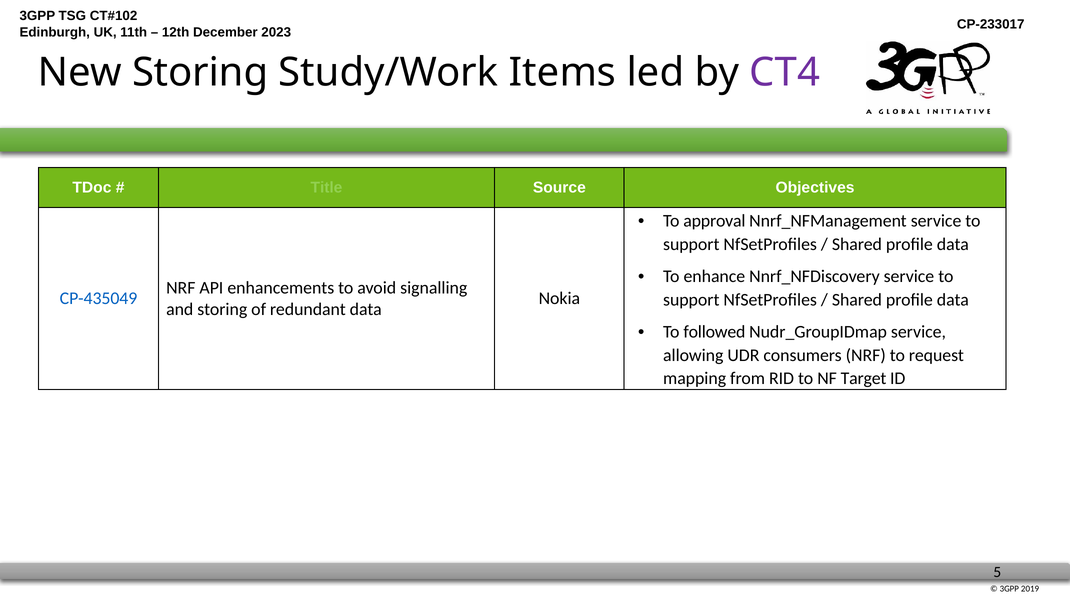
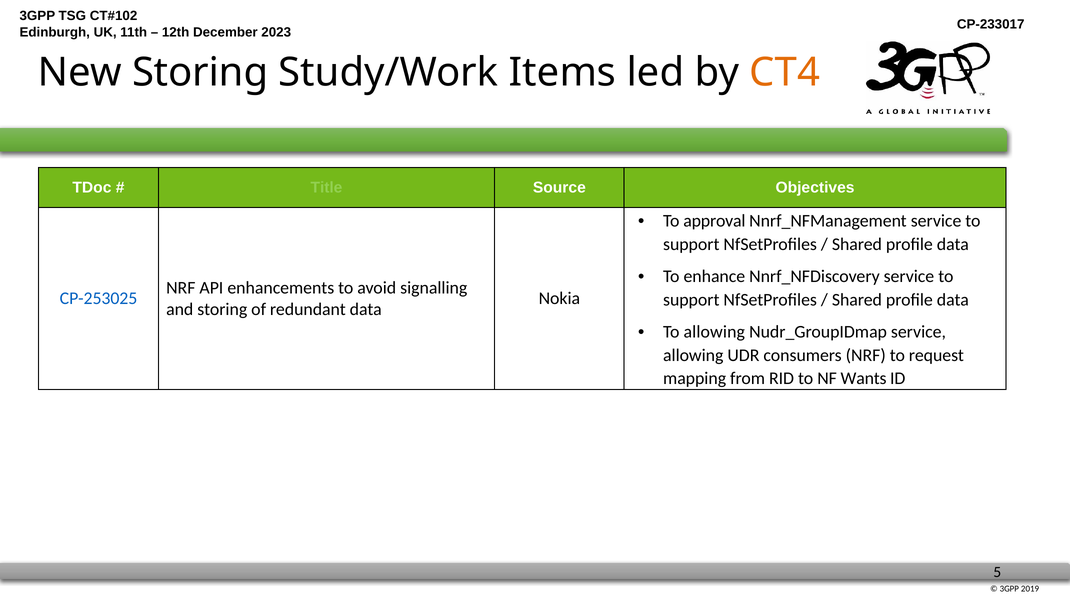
CT4 colour: purple -> orange (785, 73)
CP-435049: CP-435049 -> CP-253025 (99, 298)
To followed: followed -> allowing (714, 332)
Target: Target -> Wants (864, 379)
